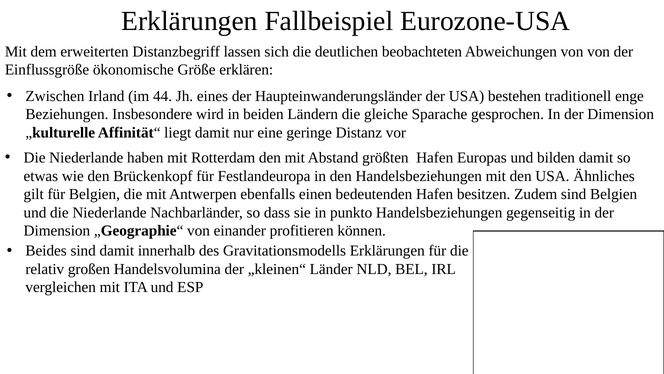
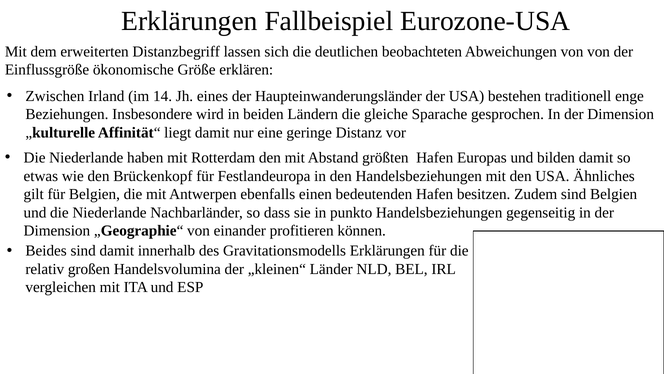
44: 44 -> 14 (163, 96)
